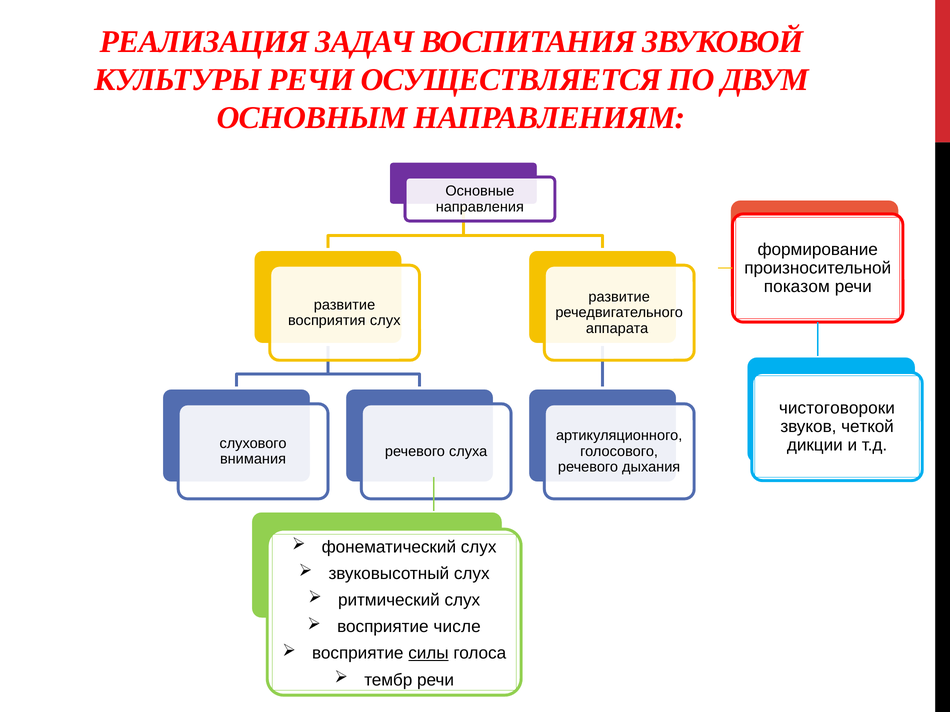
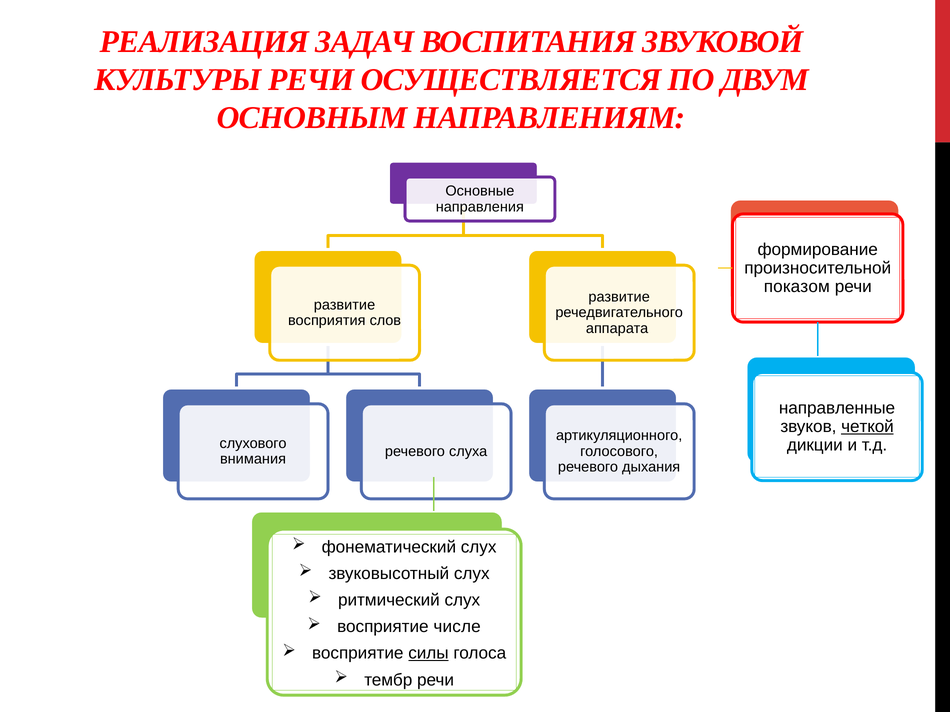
слух: слух -> слов (385, 321)
чистоговороки: чистоговороки -> направленные (837, 408)
четкой underline: none -> present (868, 427)
